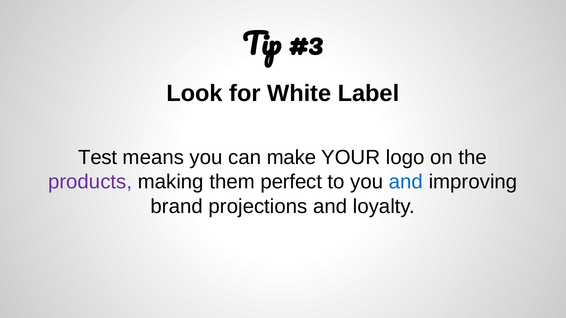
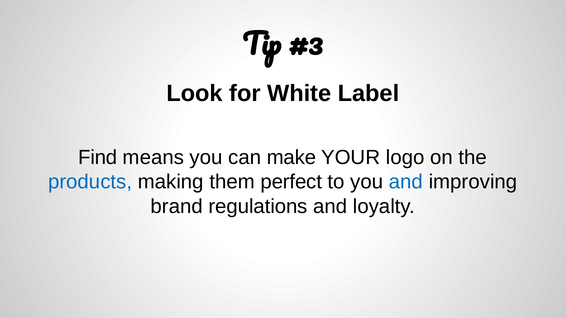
Test: Test -> Find (98, 158)
products colour: purple -> blue (90, 182)
projections: projections -> regulations (258, 207)
